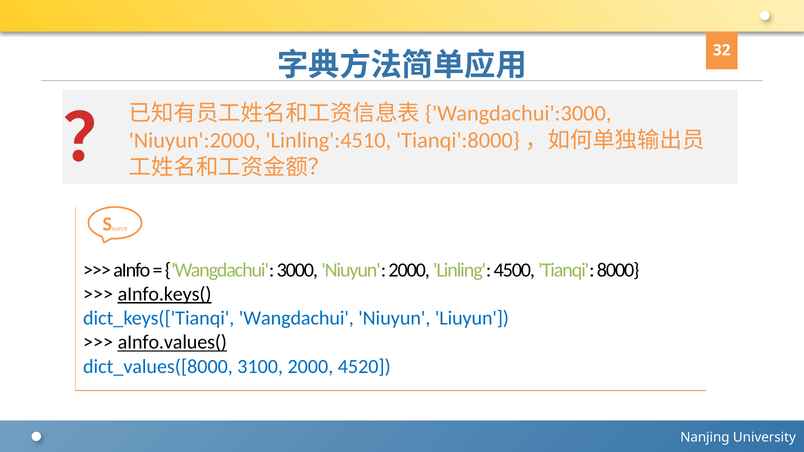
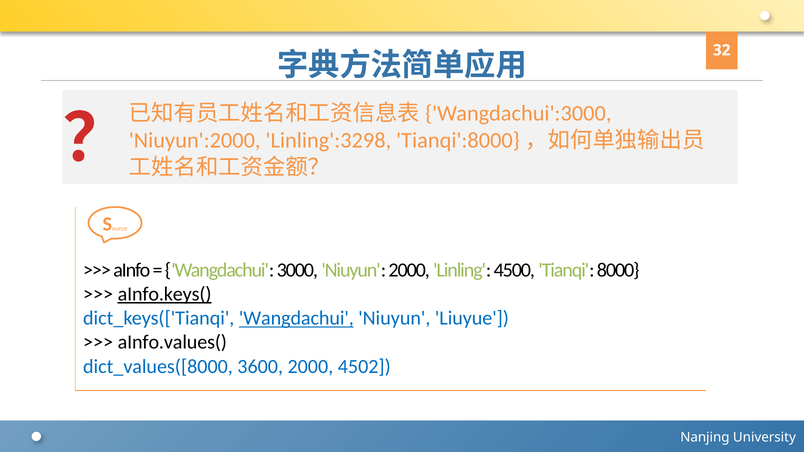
Linling':4510: Linling':4510 -> Linling':3298 (328, 140)
Wangdachui underline: none -> present (296, 318)
Liuyun: Liuyun -> Liuyue (472, 318)
aInfo.values( underline: present -> none (172, 343)
3100: 3100 -> 3600 (260, 367)
4520: 4520 -> 4502 (364, 367)
